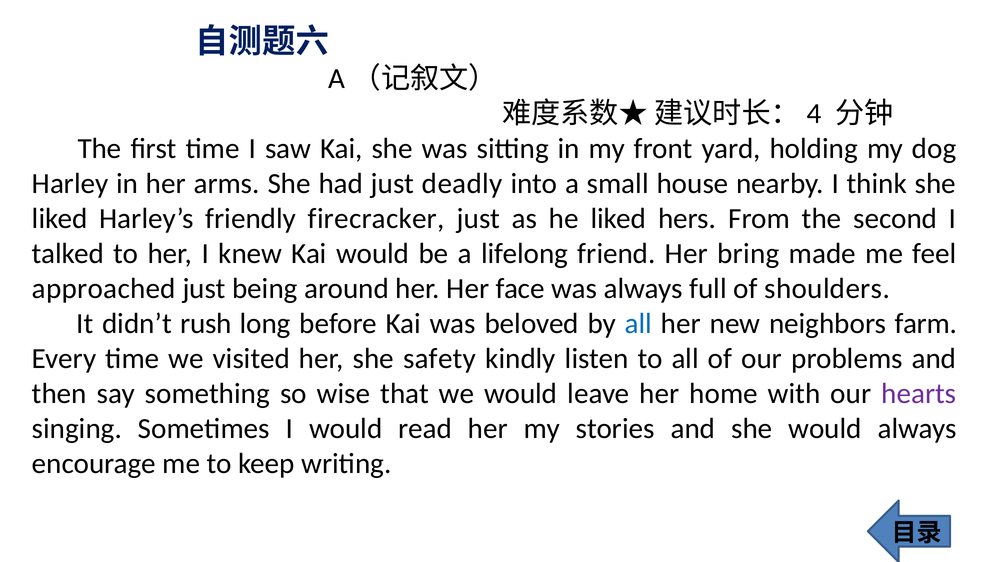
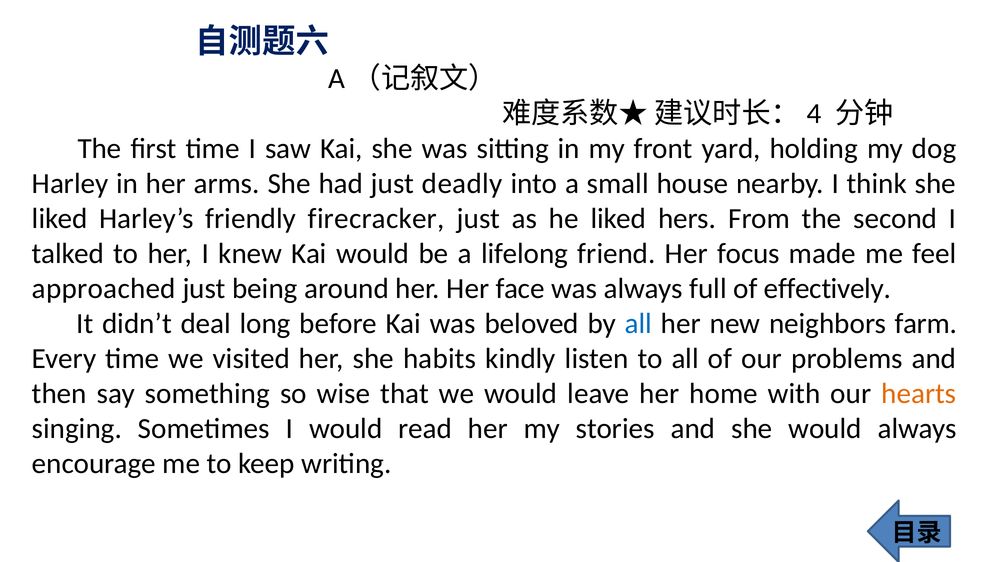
bring: bring -> focus (748, 254)
shoulders: shoulders -> effectively (827, 289)
rush: rush -> deal (206, 324)
safety: safety -> habits (440, 359)
hearts colour: purple -> orange (919, 394)
